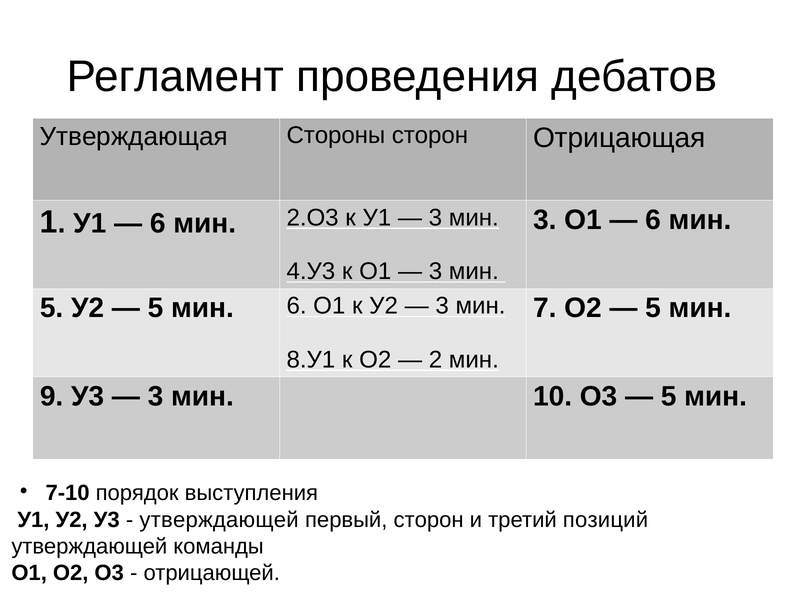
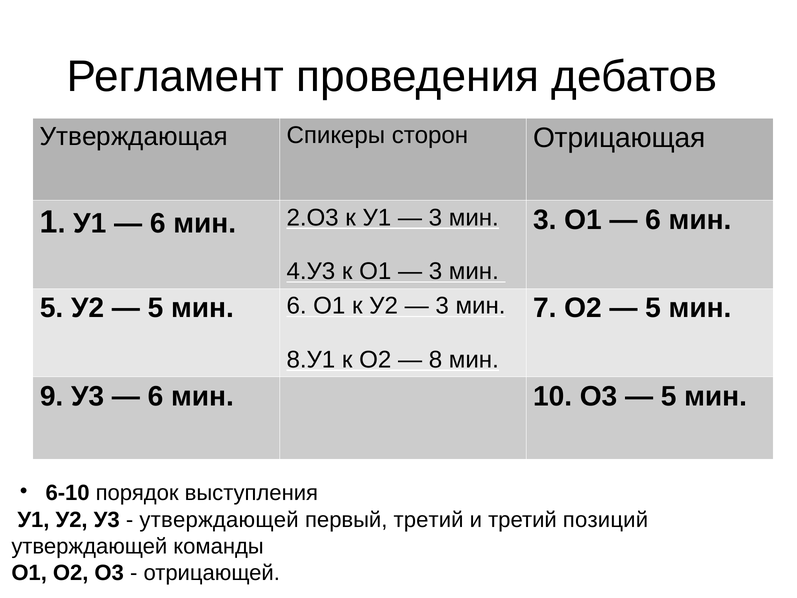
Стороны: Стороны -> Спикеры (336, 135)
2: 2 -> 8 (435, 359)
3: 3 -> 6 (156, 396)
7-10: 7-10 -> 6-10 (68, 493)
первый сторон: сторон -> третий (429, 519)
